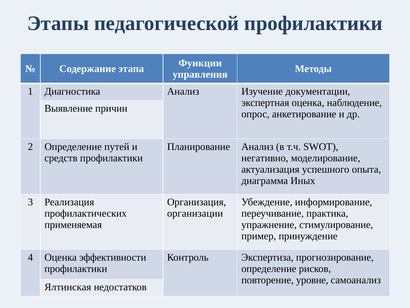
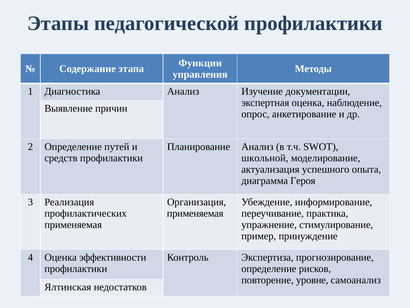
негативно: негативно -> школьной (265, 158)
Иных: Иных -> Героя (303, 180)
организации: организации -> применяемая (195, 213)
